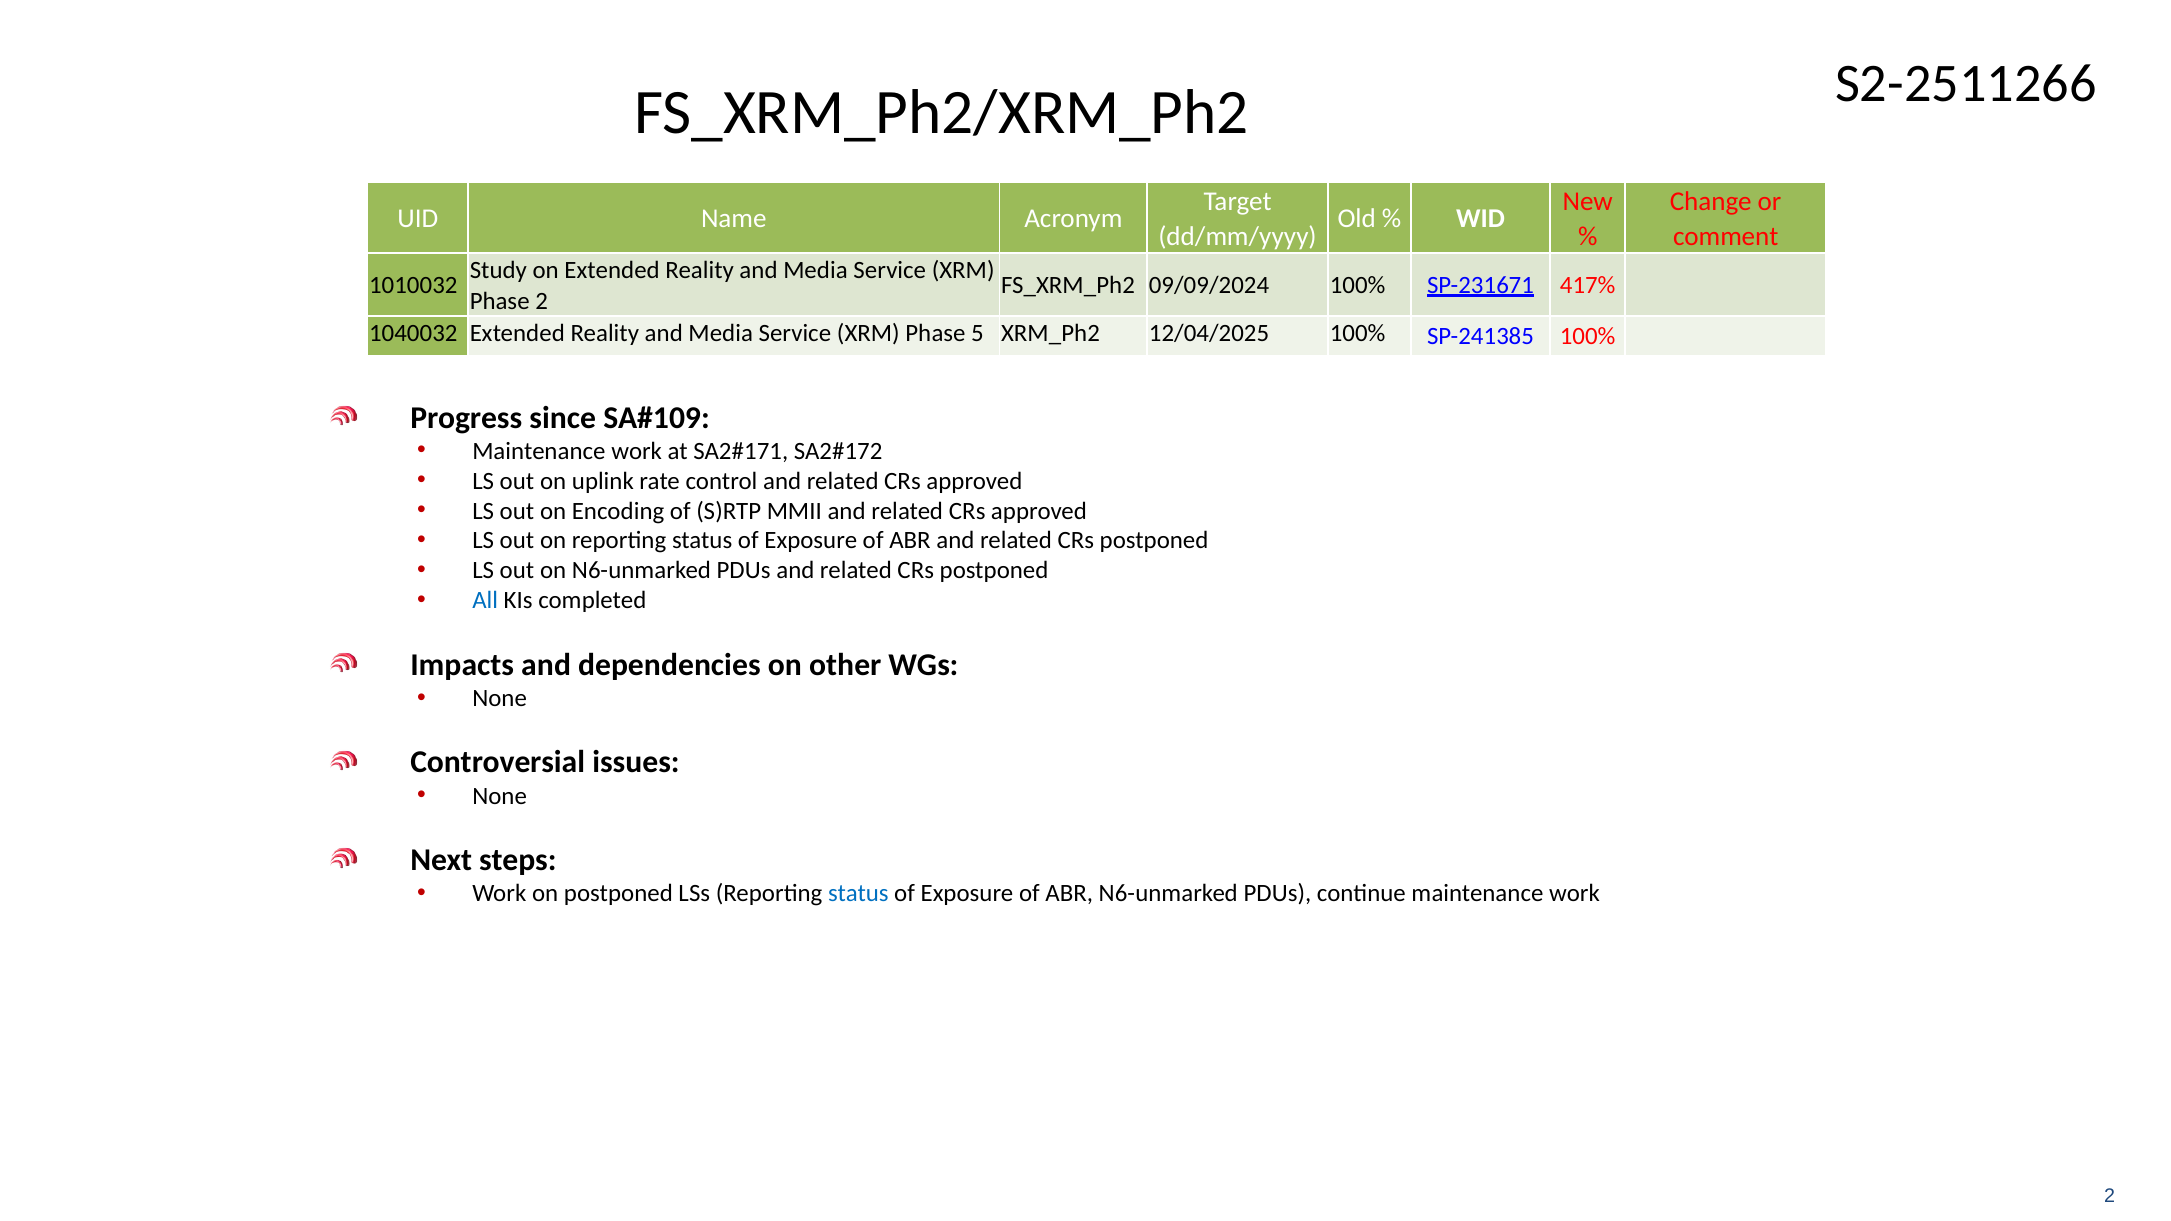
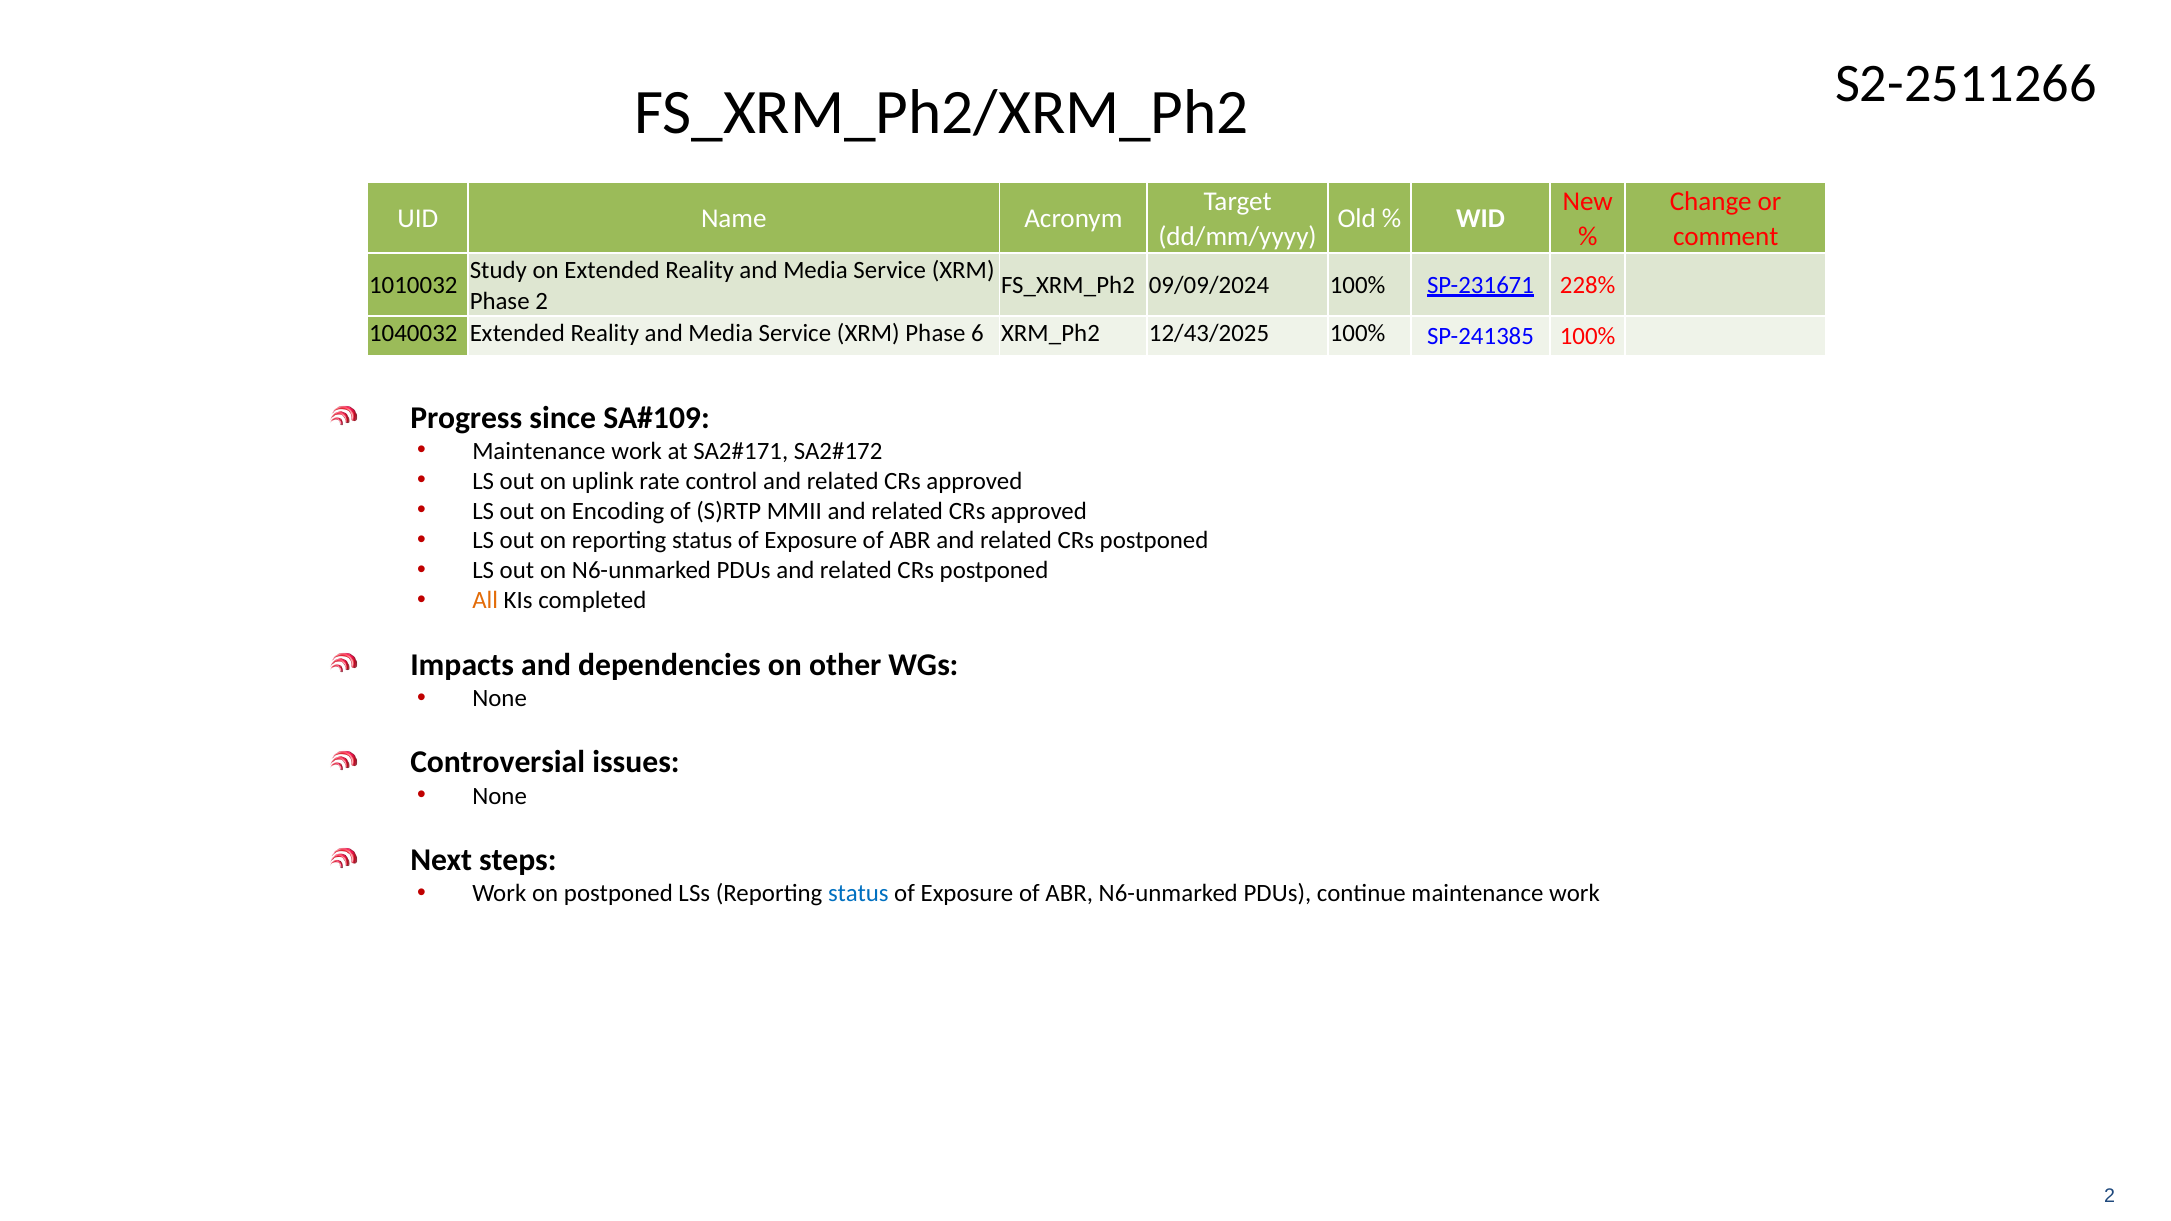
417%: 417% -> 228% (1588, 285)
5: 5 -> 6 (977, 333)
12/04/2025: 12/04/2025 -> 12/43/2025 (1209, 333)
All colour: blue -> orange (485, 601)
